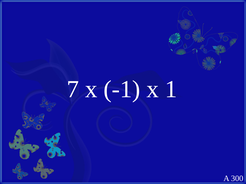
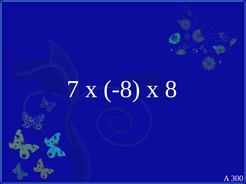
-1: -1 -> -8 (122, 89)
1: 1 -> 8 (171, 89)
